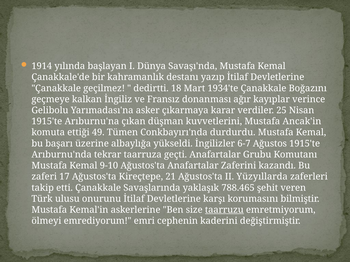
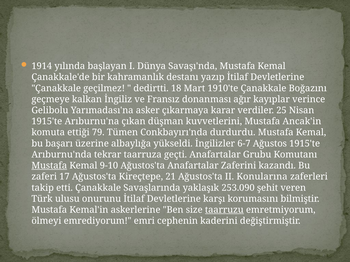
1934'te: 1934'te -> 1910'te (223, 88)
49: 49 -> 79 (98, 133)
Mustafa underline: none -> present (49, 166)
Yüzyıllarda: Yüzyıllarda -> Konularına (262, 177)
788.465: 788.465 -> 253.090 (238, 188)
